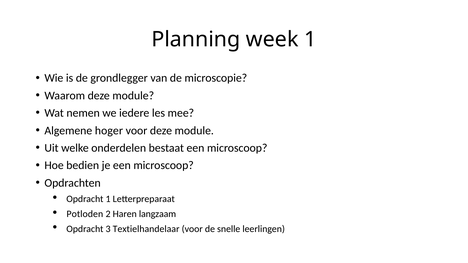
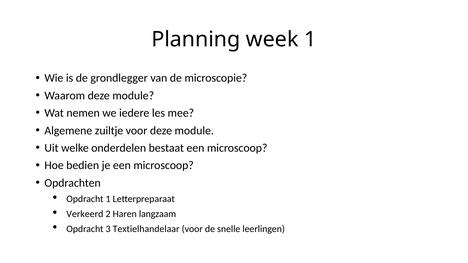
hoger: hoger -> zuiltje (109, 131)
Potloden: Potloden -> Verkeerd (85, 214)
